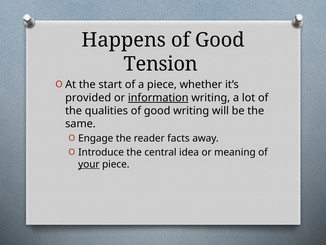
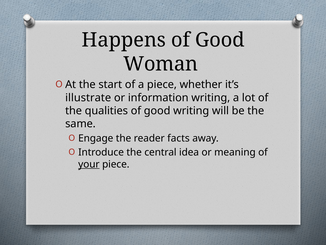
Tension: Tension -> Woman (161, 64)
provided: provided -> illustrate (88, 98)
information underline: present -> none (158, 98)
